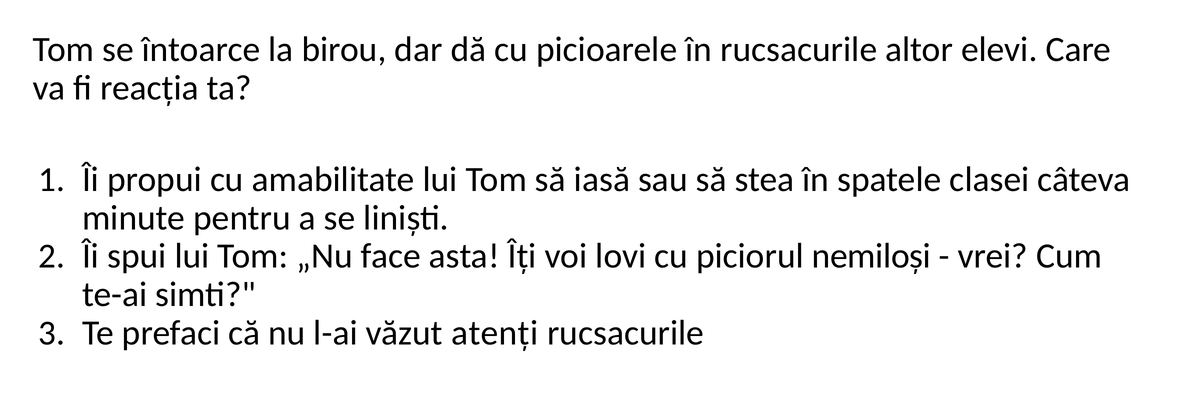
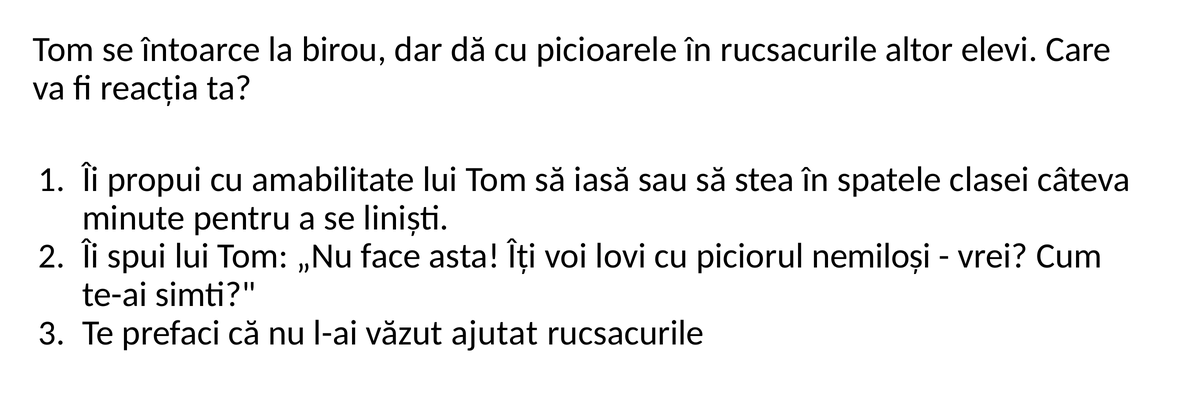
atenți: atenți -> ajutat (495, 333)
